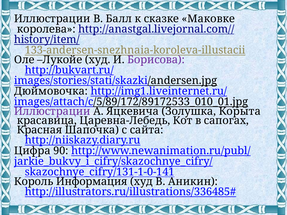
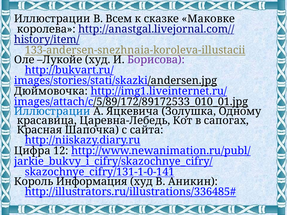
Балл: Балл -> Всем (119, 19)
Иллюстрации colour: purple -> blue (52, 111)
Корыта: Корыта -> Одному (240, 111)
90: 90 -> 12 (61, 151)
